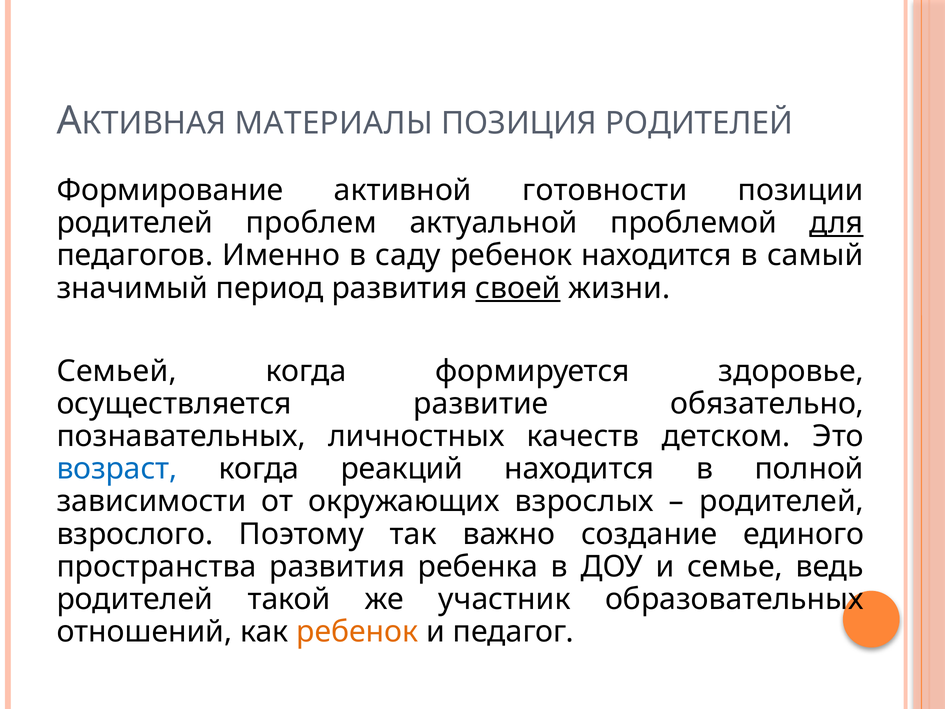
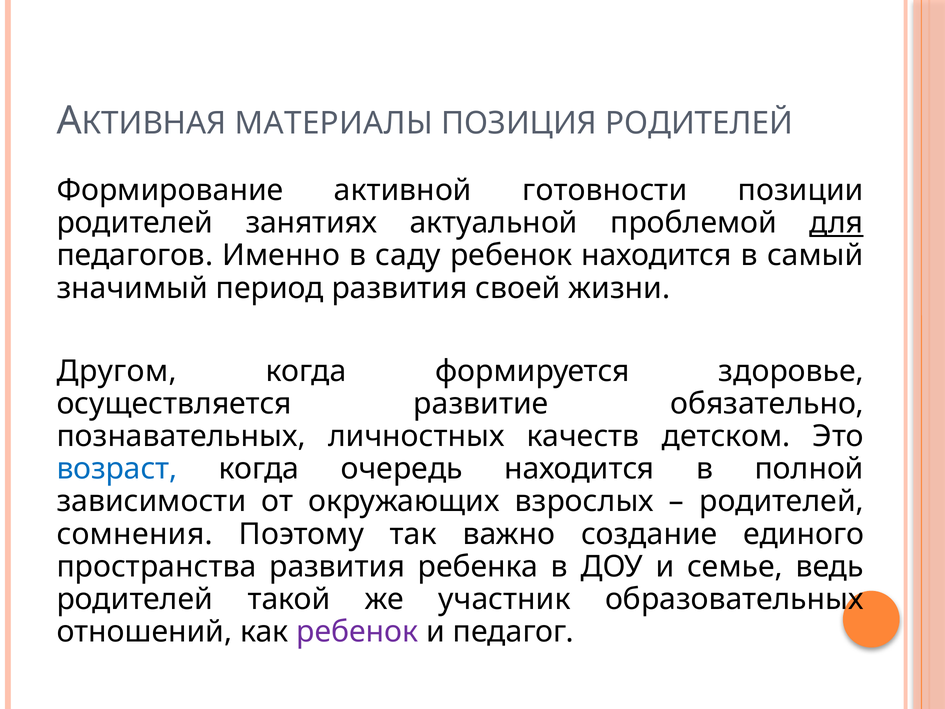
проблем: проблем -> занятиях (311, 223)
своей underline: present -> none (518, 288)
Семьей: Семьей -> Другом (117, 371)
реакций: реакций -> очередь (402, 469)
взрослого: взрослого -> сомнения (135, 534)
ребенок colour: orange -> purple (357, 632)
